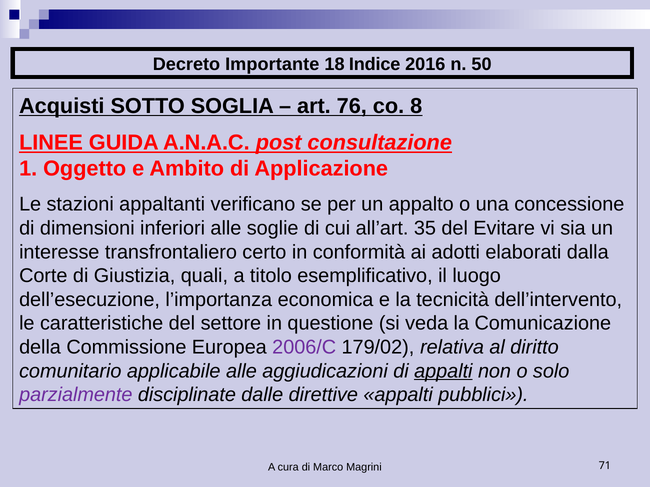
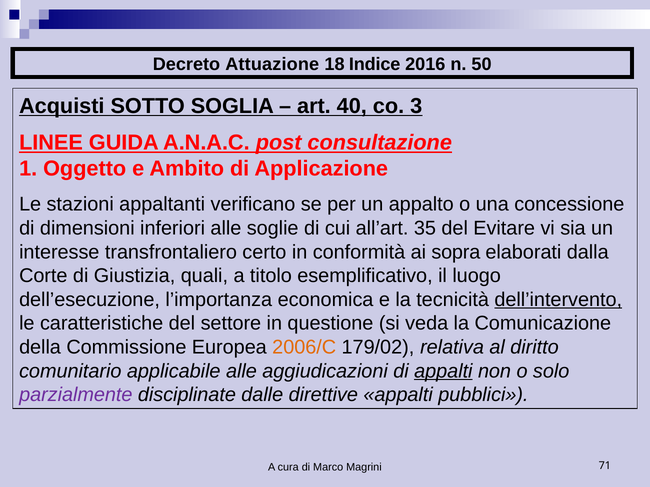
Importante: Importante -> Attuazione (272, 65)
76: 76 -> 40 (352, 106)
8: 8 -> 3 (416, 106)
adotti: adotti -> sopra (456, 252)
dell’intervento underline: none -> present (558, 300)
2006/C colour: purple -> orange (304, 348)
